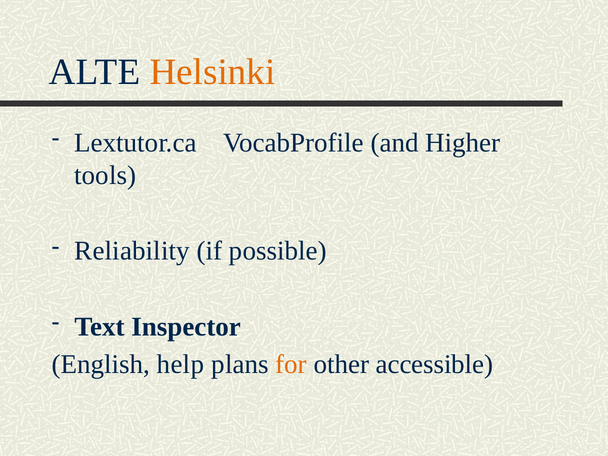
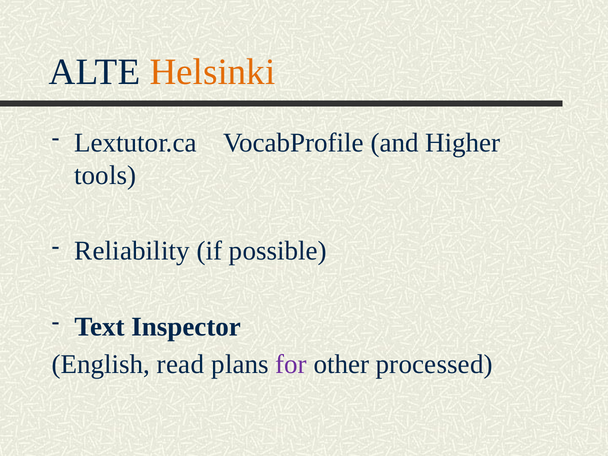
help: help -> read (181, 364)
for colour: orange -> purple (291, 364)
accessible: accessible -> processed (434, 364)
